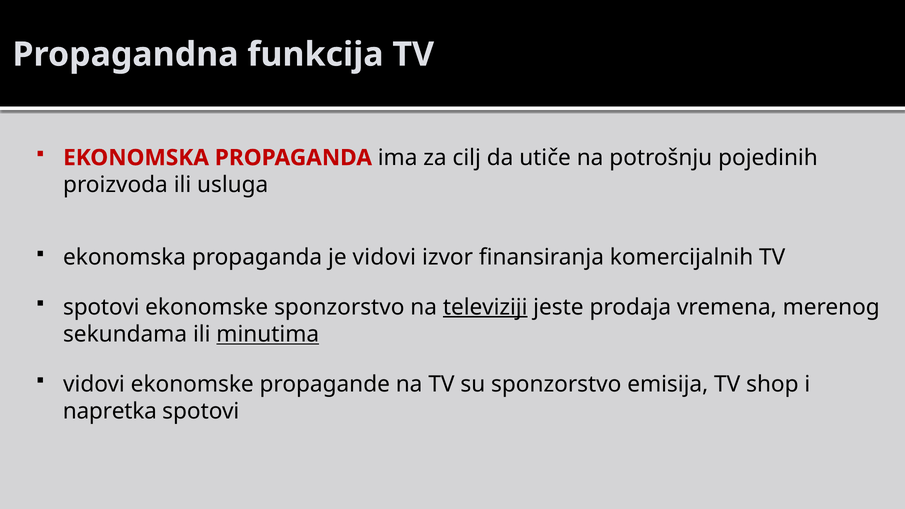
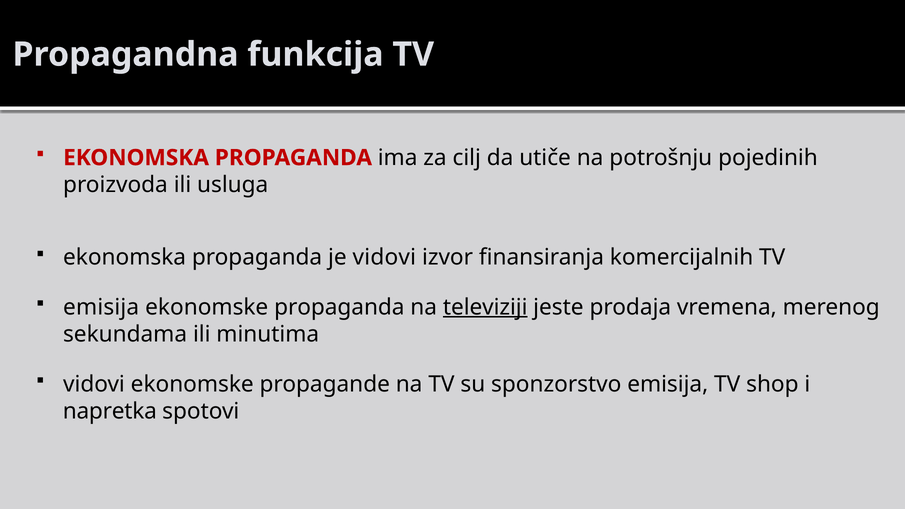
spotovi: spotovi -> emisija (101, 307)
ekonomske sponzorstvo: sponzorstvo -> propaganda (339, 307)
minutima underline: present -> none (268, 334)
